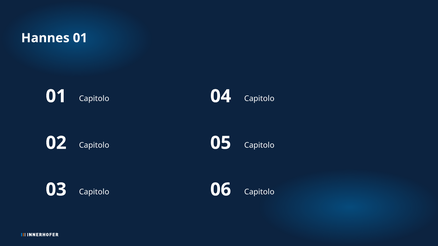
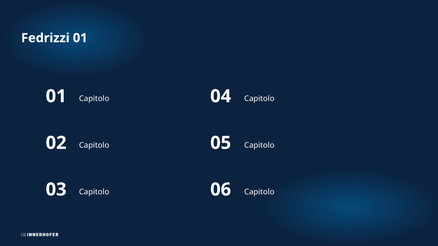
Hannes: Hannes -> Fedrizzi (45, 38)
